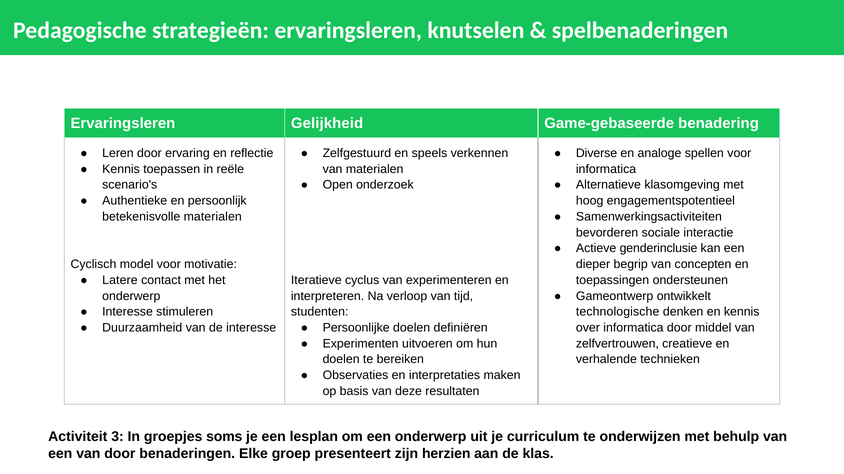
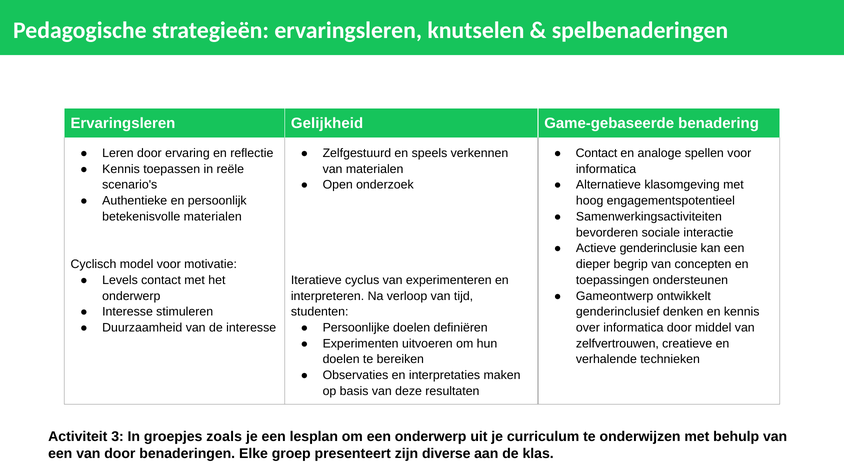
Diverse: Diverse -> Contact (597, 153)
Latere: Latere -> Levels (120, 281)
technologische: technologische -> genderinclusief (618, 312)
soms: soms -> zoals (224, 437)
herzien: herzien -> diverse (446, 454)
